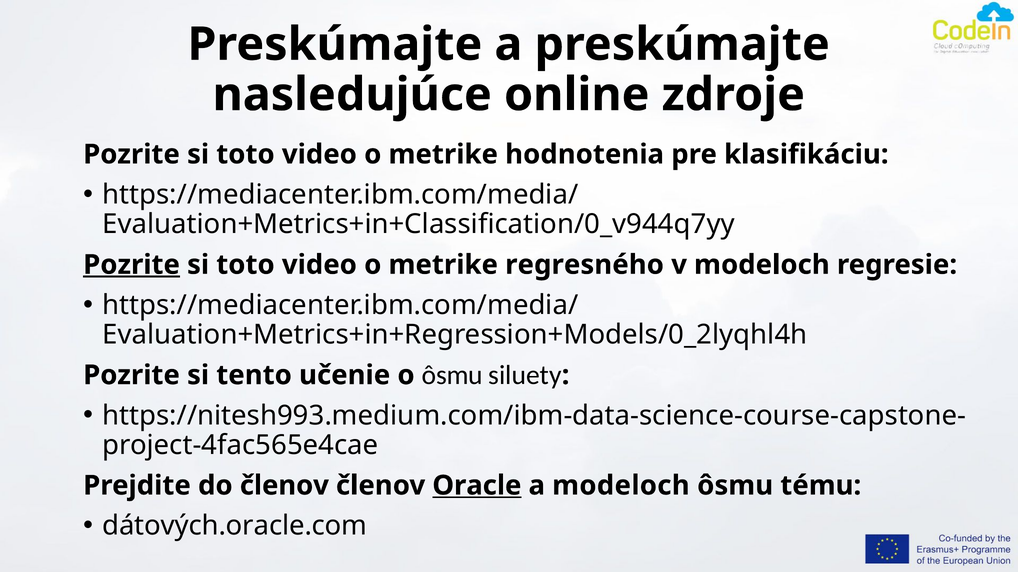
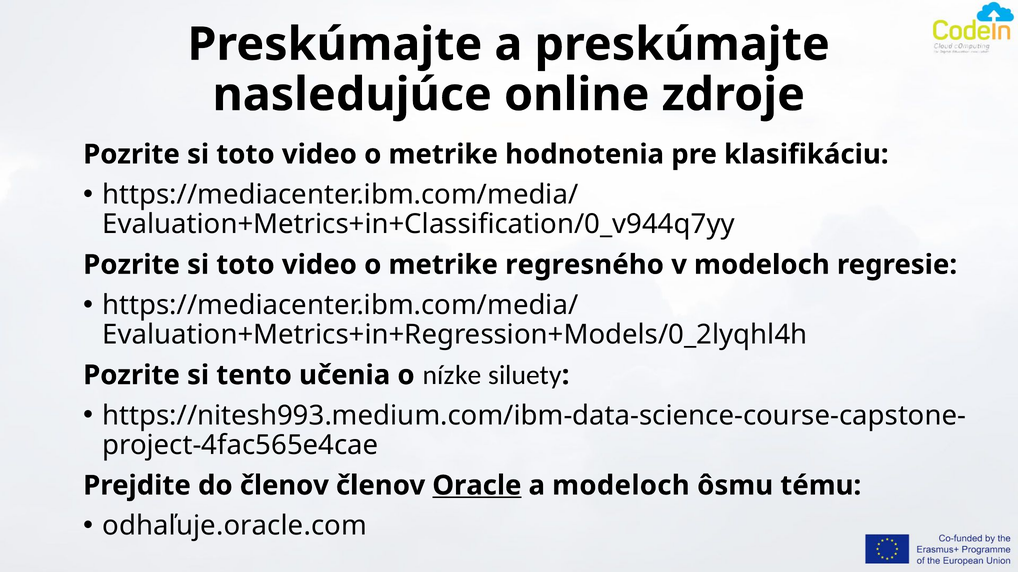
Pozrite underline: present -> none (132, 265)
učenie: učenie -> učenia (345, 376)
o ôsmu: ôsmu -> nízke (452, 376)
dátových.oracle.com: dátových.oracle.com -> odhaľuje.oracle.com (235, 526)
